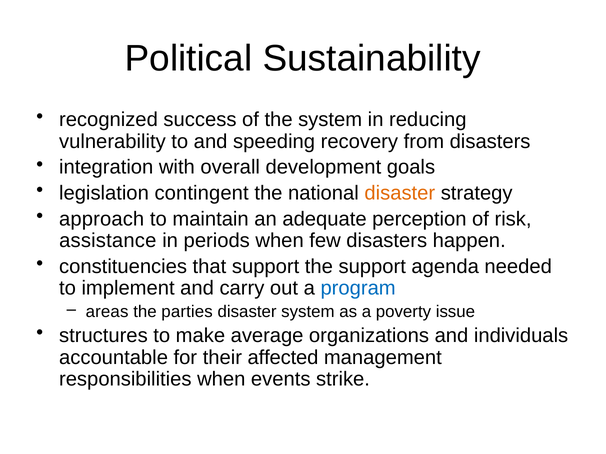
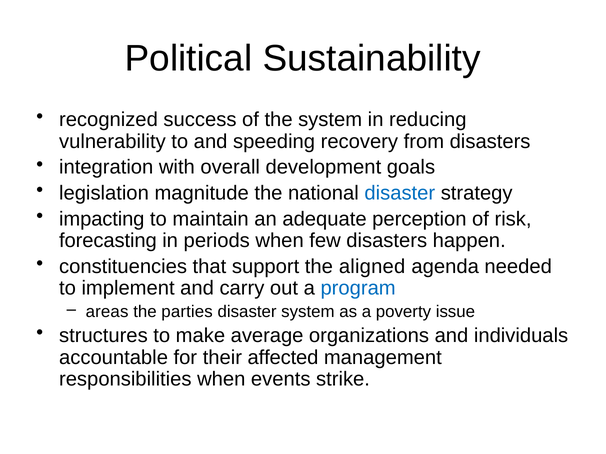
contingent: contingent -> magnitude (202, 193)
disaster colour: orange -> blue (400, 193)
approach: approach -> impacting (102, 219)
assistance: assistance -> forecasting (108, 241)
the support: support -> aligned (372, 267)
